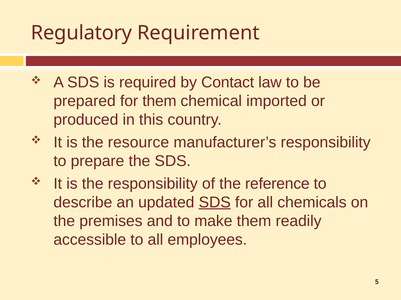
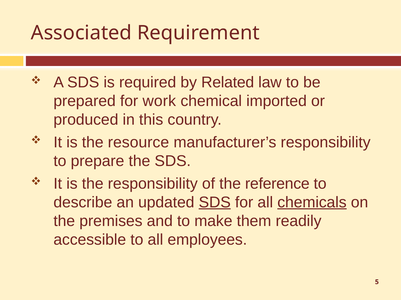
Regulatory: Regulatory -> Associated (81, 33)
Contact: Contact -> Related (228, 83)
for them: them -> work (159, 101)
chemicals underline: none -> present (312, 203)
